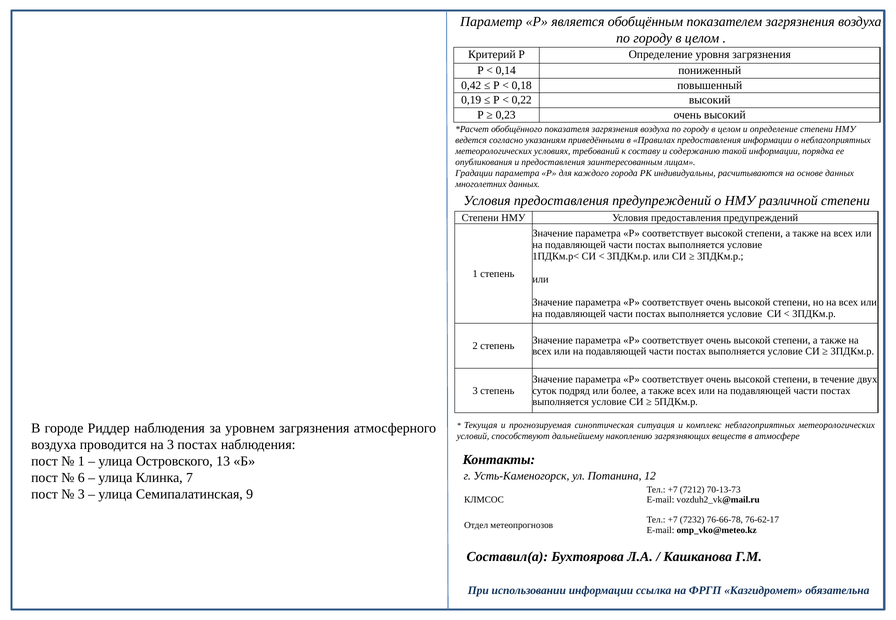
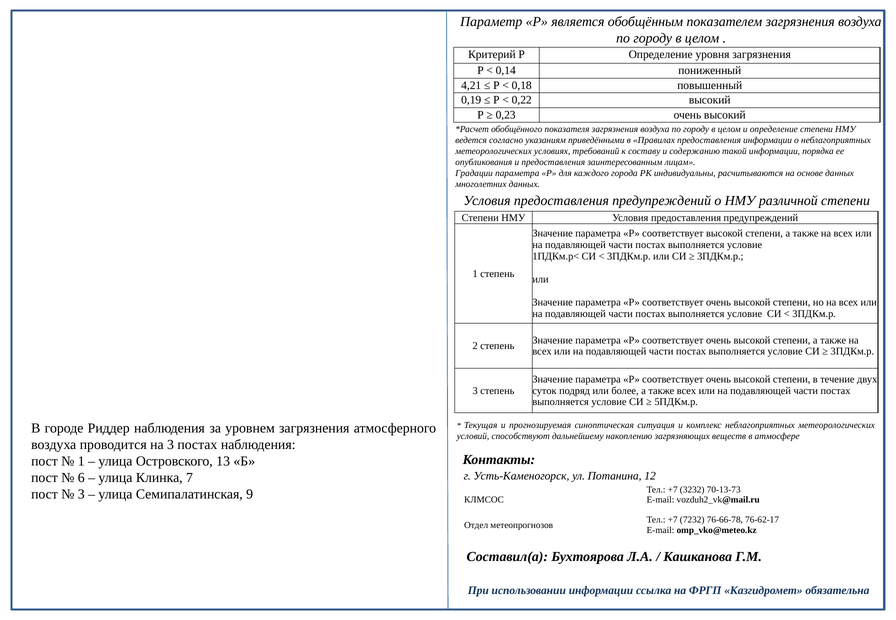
0,42: 0,42 -> 4,21 (471, 85)
7212: 7212 -> 3232 (692, 490)
